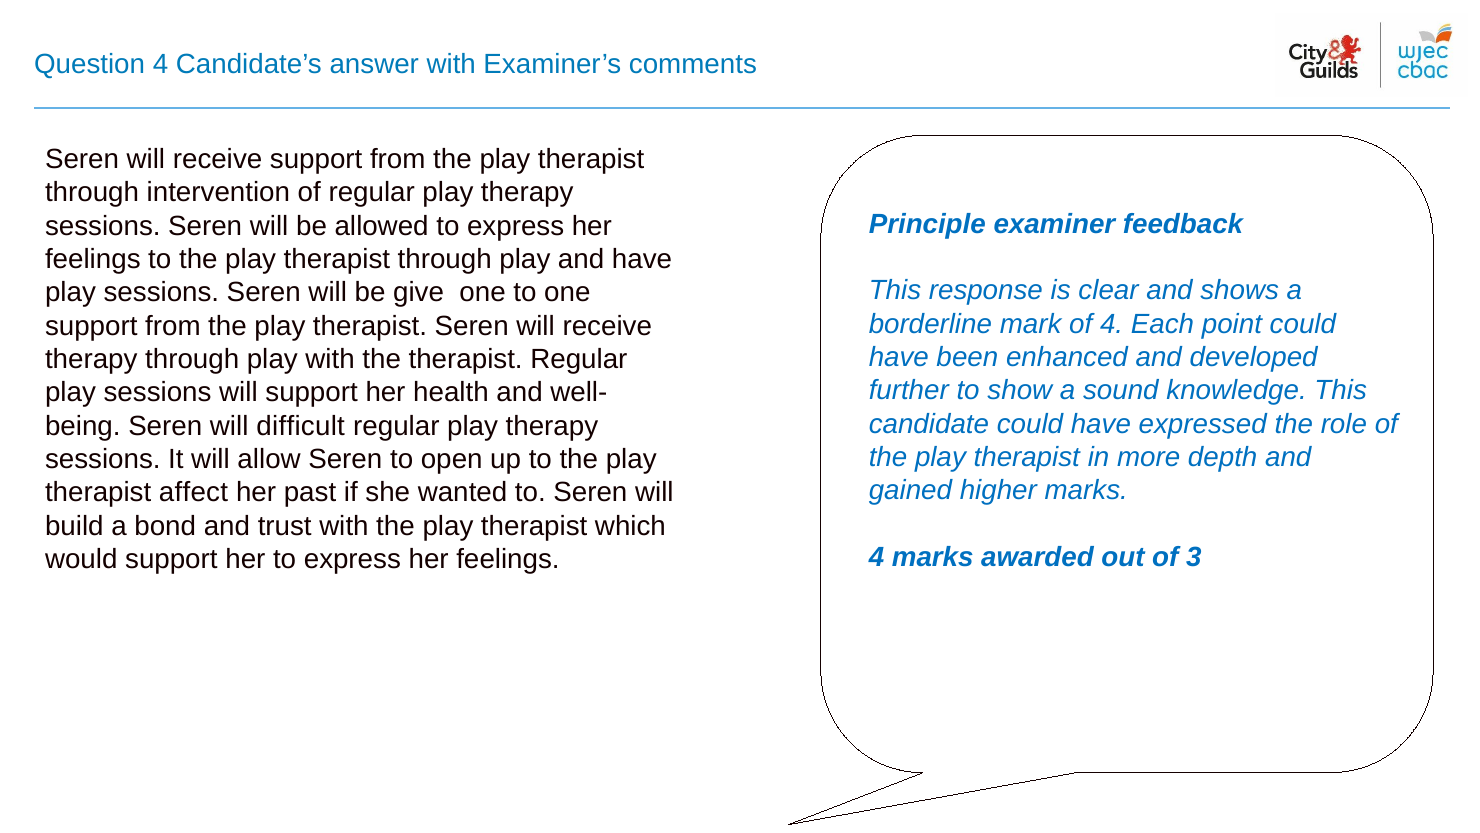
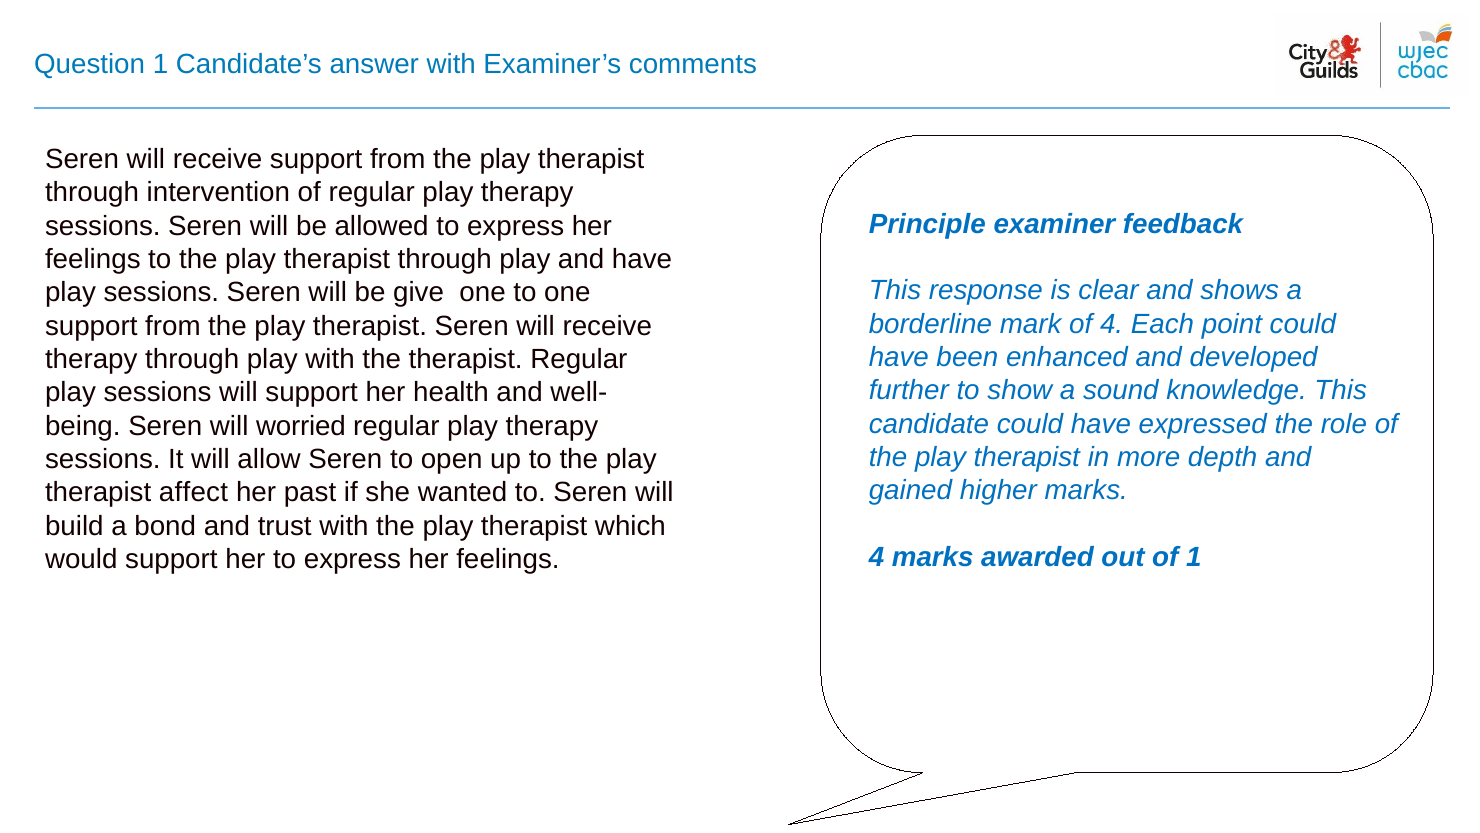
Question 4: 4 -> 1 (161, 64)
difficult: difficult -> worried (301, 426)
of 3: 3 -> 1 (1194, 557)
